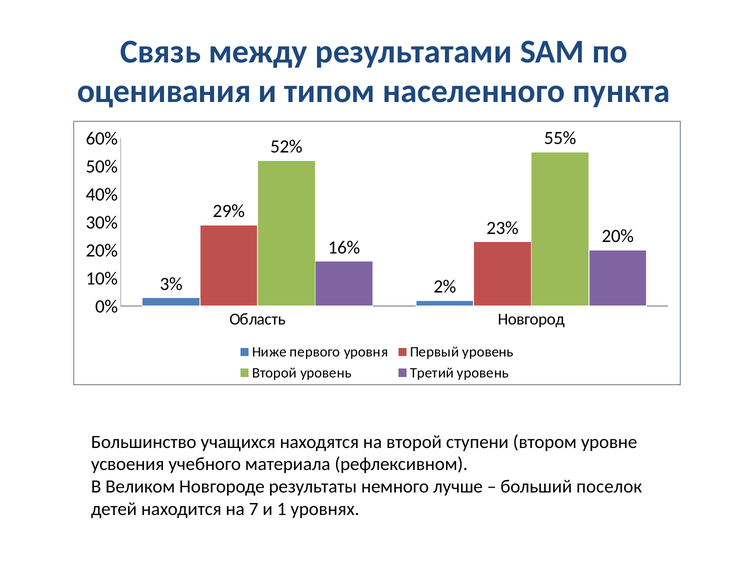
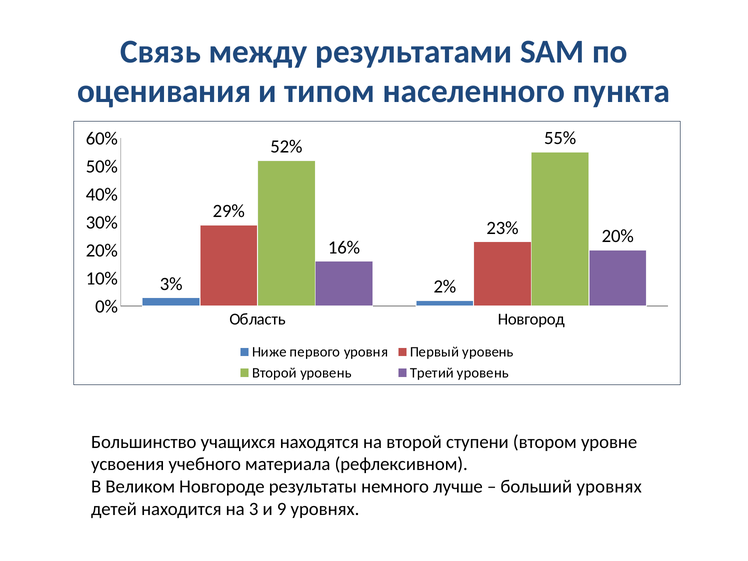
больший поселок: поселок -> уровнях (609, 487)
7: 7 -> 3 (254, 509)
1: 1 -> 9 (282, 509)
